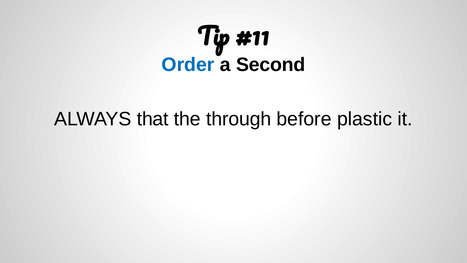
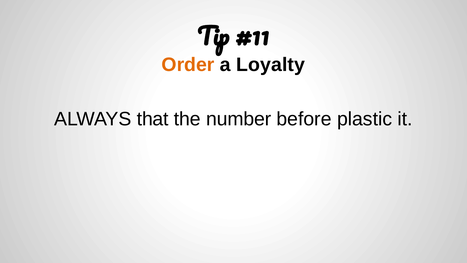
Order colour: blue -> orange (188, 65)
Second: Second -> Loyalty (271, 65)
through: through -> number (239, 119)
